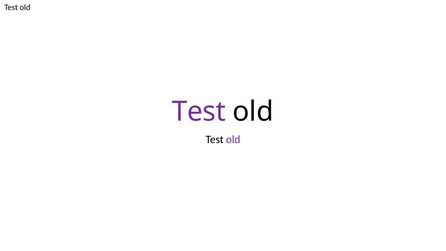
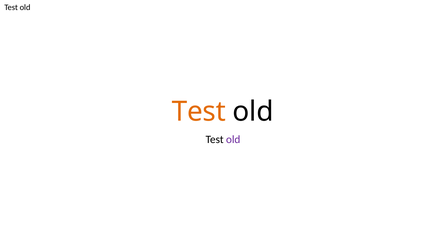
Test colour: purple -> orange (199, 111)
